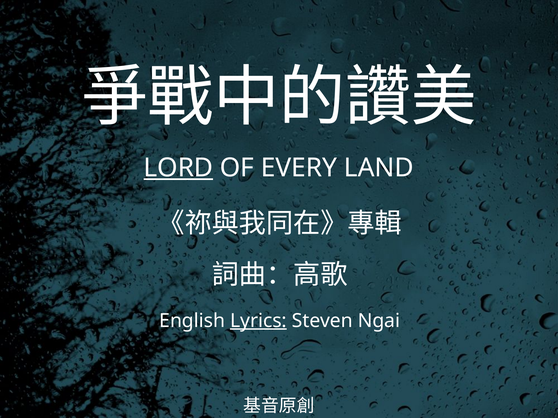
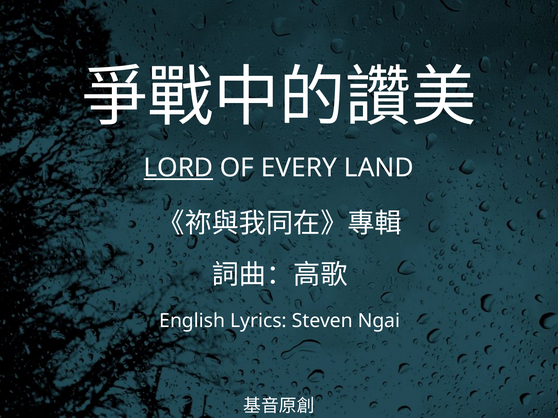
Lyrics underline: present -> none (258, 321)
